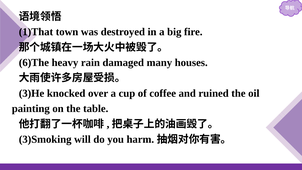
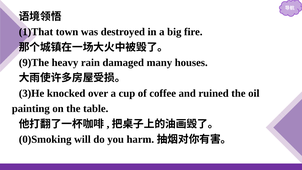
6)The: 6)The -> 9)The (34, 63)
3)Smoking: 3)Smoking -> 0)Smoking (45, 139)
